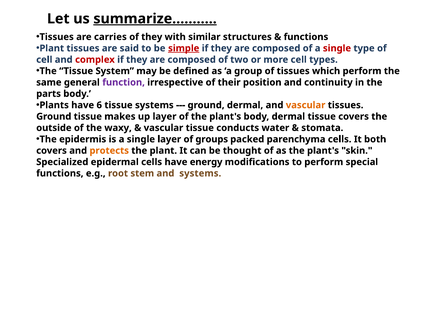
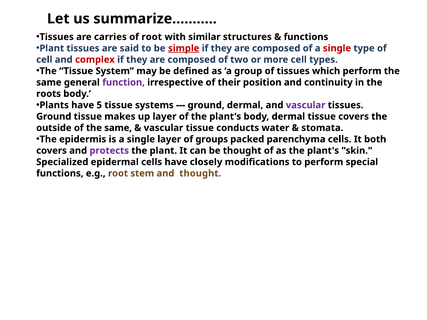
summarize……… underline: present -> none (155, 19)
of they: they -> root (152, 37)
parts: parts -> roots (49, 94)
6: 6 -> 5 (99, 105)
vascular colour: orange -> purple (306, 105)
of the waxy: waxy -> same (118, 128)
protects colour: orange -> purple (109, 151)
energy: energy -> closely (206, 162)
and systems: systems -> thought (200, 173)
